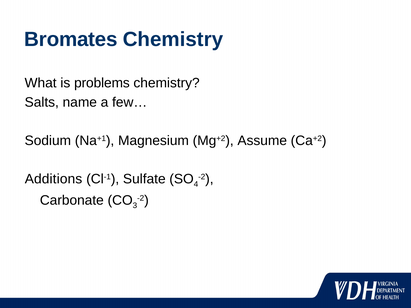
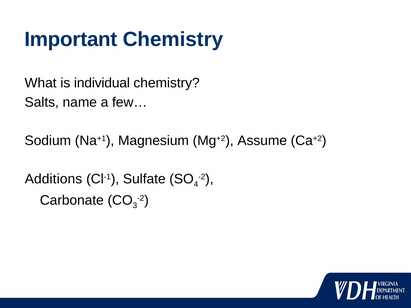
Bromates: Bromates -> Important (71, 39)
problems: problems -> individual (102, 83)
